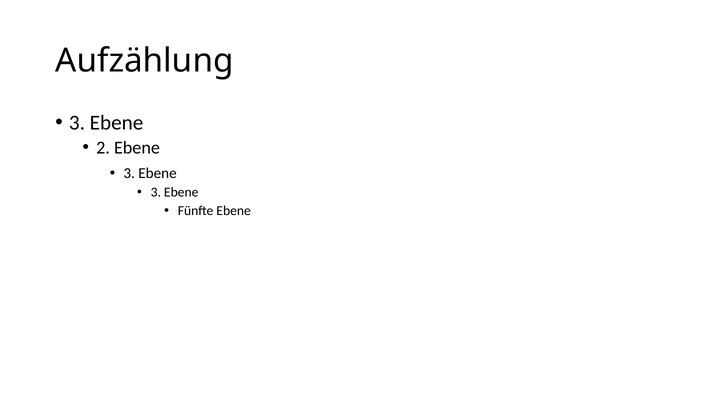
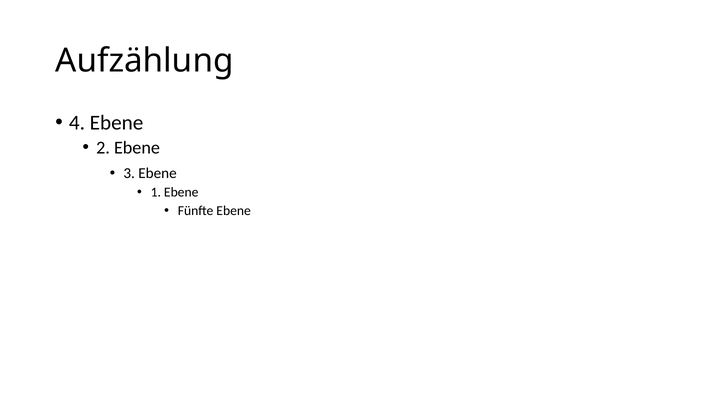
3: 3 -> 4 (77, 123)
3: 3 -> 1 (156, 193)
